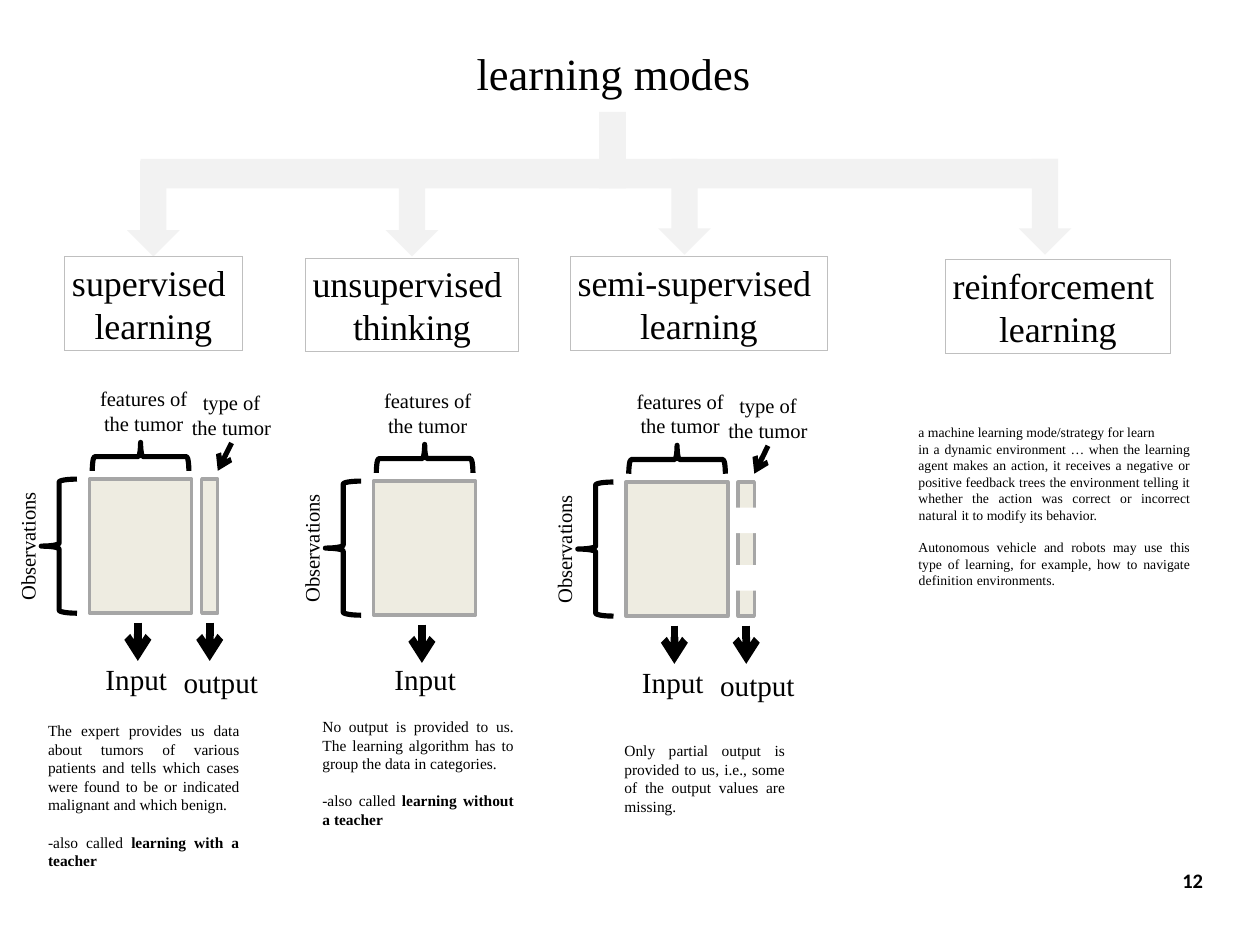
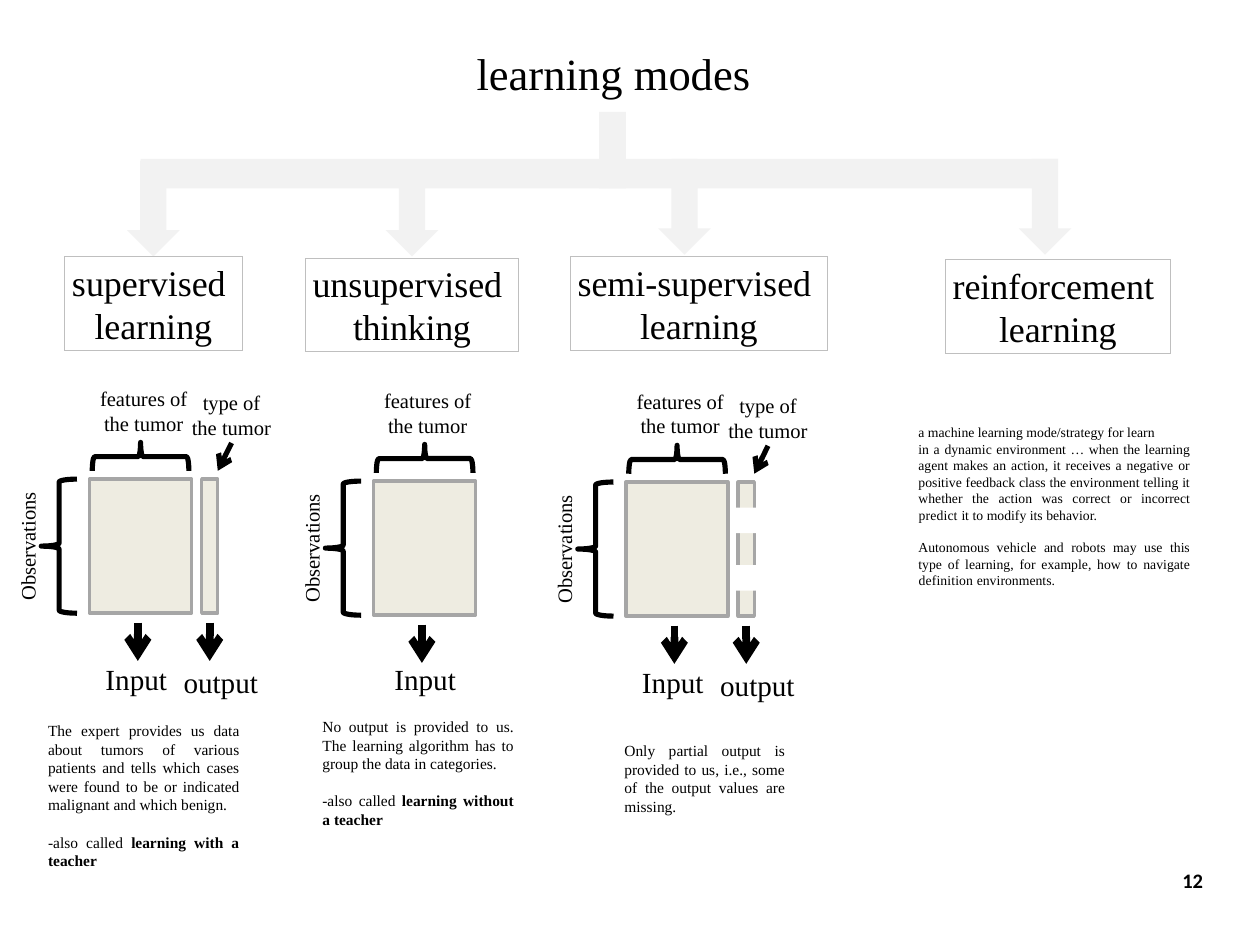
trees: trees -> class (1032, 482)
natural: natural -> predict (938, 515)
